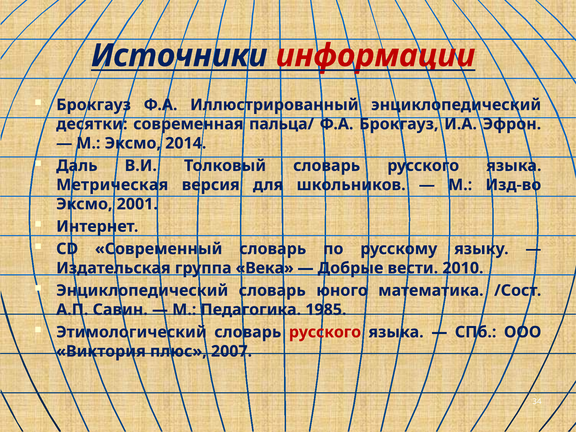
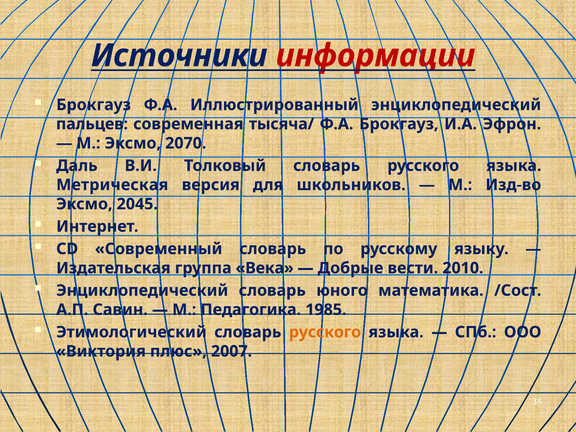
десятки: десятки -> пальцев (92, 124)
пальца/: пальца/ -> тысяча/ (282, 124)
2014: 2014 -> 2070 (186, 143)
2001: 2001 -> 2045 (137, 204)
русского colour: red -> orange (325, 332)
